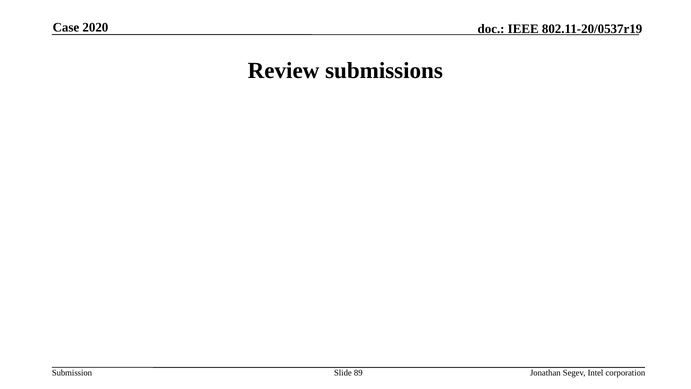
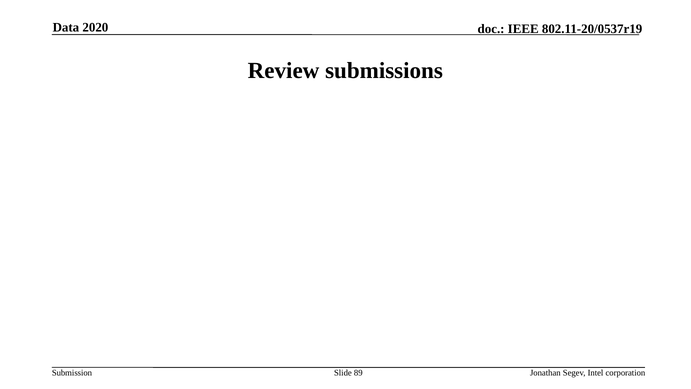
Case: Case -> Data (66, 27)
